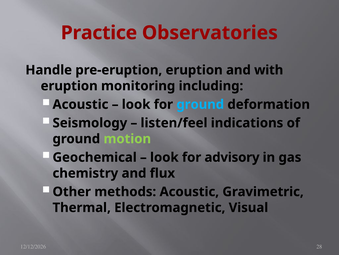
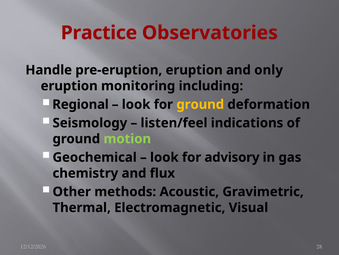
with: with -> only (269, 70)
Acoustic: Acoustic -> Regional (81, 104)
ground colour: light blue -> yellow (200, 104)
